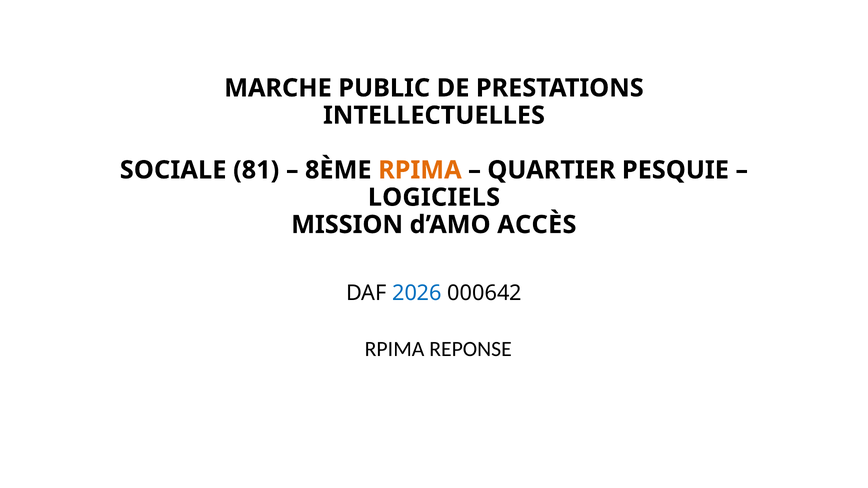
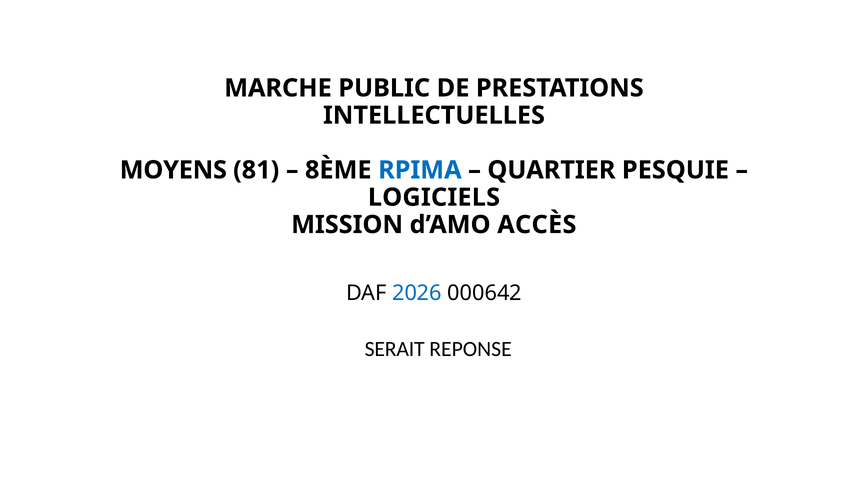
SOCIALE: SOCIALE -> MOYENS (173, 170)
RPIMA colour: orange -> blue (420, 170)
RPIMA: RPIMA -> SERAIT (395, 349)
